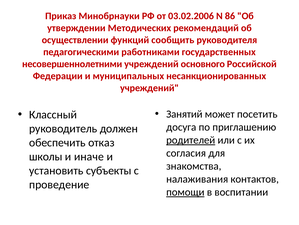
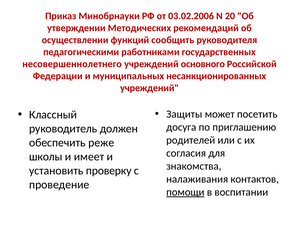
86: 86 -> 20 (230, 16)
несовершеннолетними: несовершеннолетними -> несовершеннолетнего (72, 64)
Занятий: Занятий -> Защиты (184, 114)
родителей underline: present -> none (191, 140)
отказ: отказ -> реже (101, 142)
иначе: иначе -> имеет (89, 156)
субъекты: субъекты -> проверку (109, 170)
